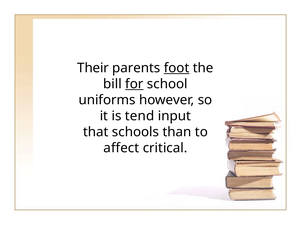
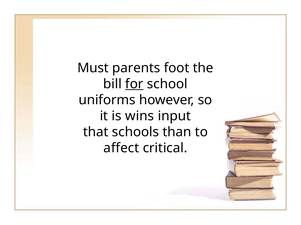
Their: Their -> Must (93, 68)
foot underline: present -> none (177, 68)
tend: tend -> wins (140, 116)
